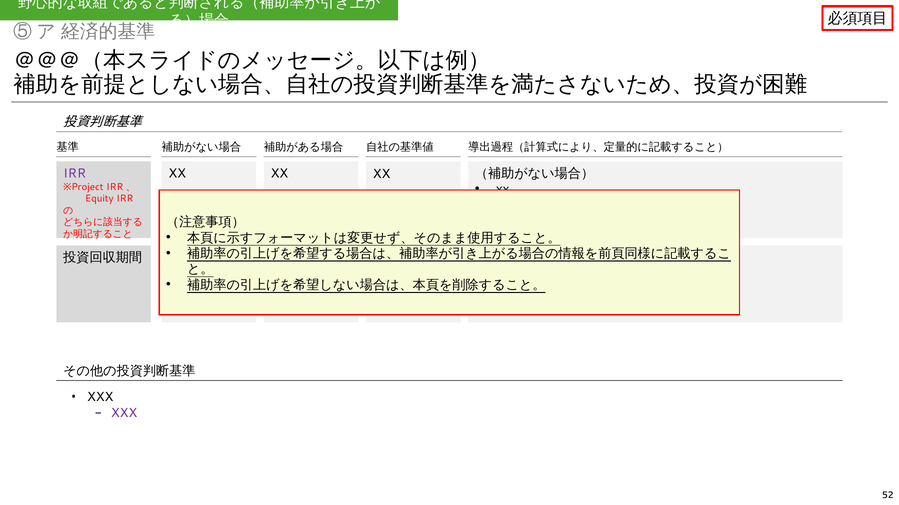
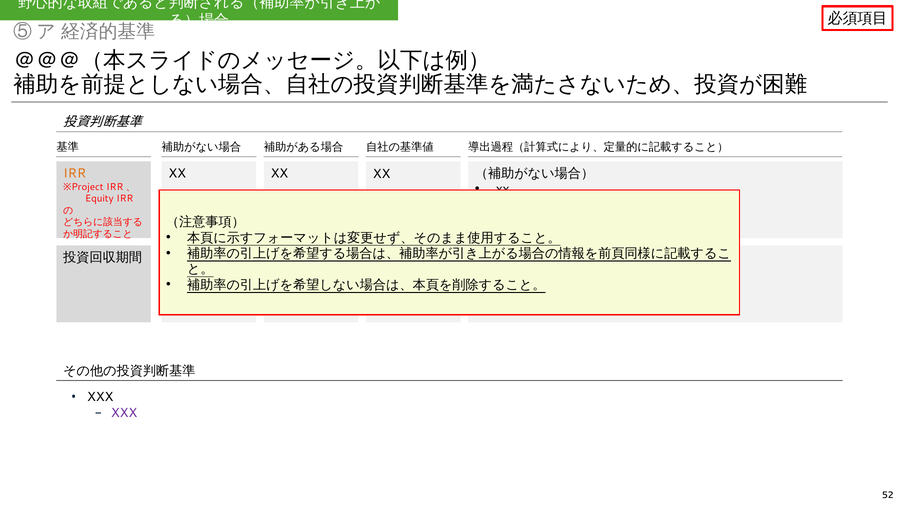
IRR colour: purple -> orange (75, 174)
